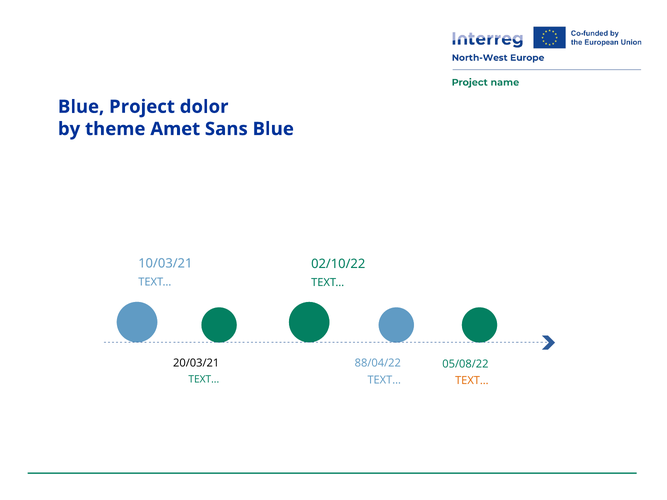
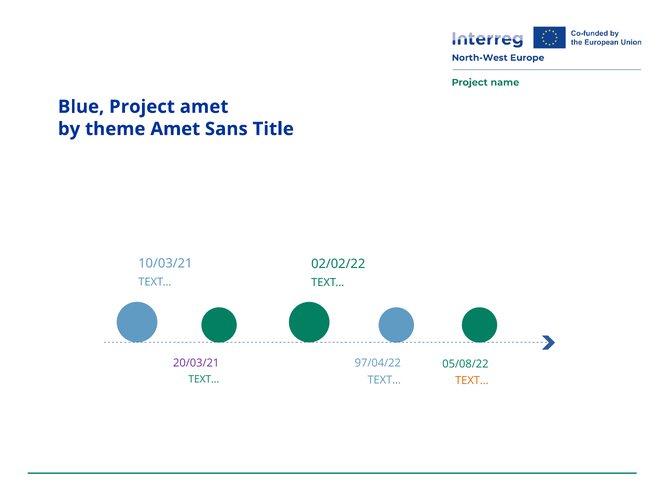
Project dolor: dolor -> amet (204, 107)
Sans Blue: Blue -> Title (273, 129)
02/10/22: 02/10/22 -> 02/02/22 (338, 264)
20/03/21 colour: black -> purple (196, 363)
88/04/22: 88/04/22 -> 97/04/22 (378, 363)
